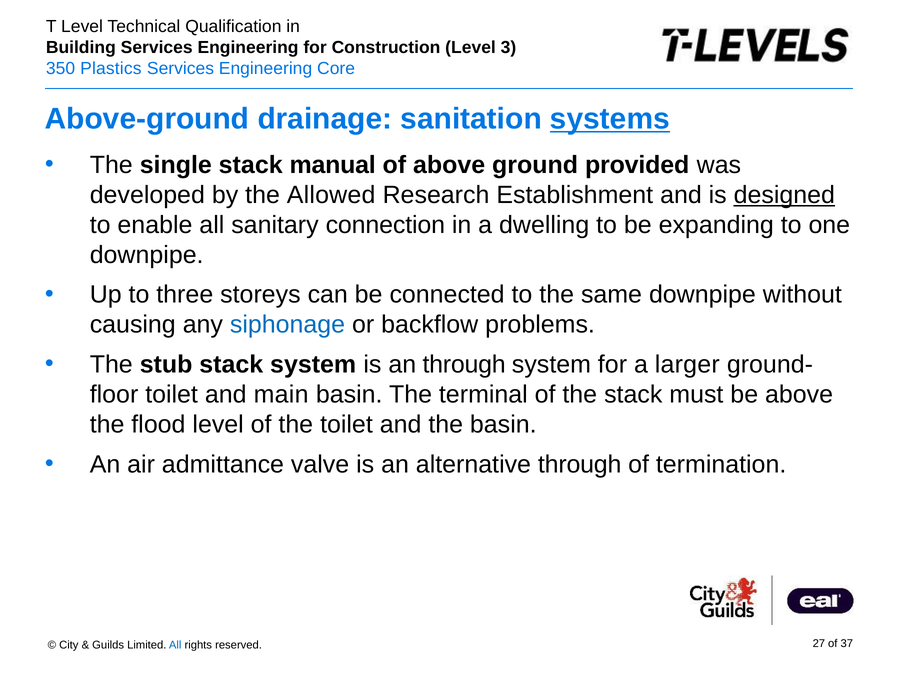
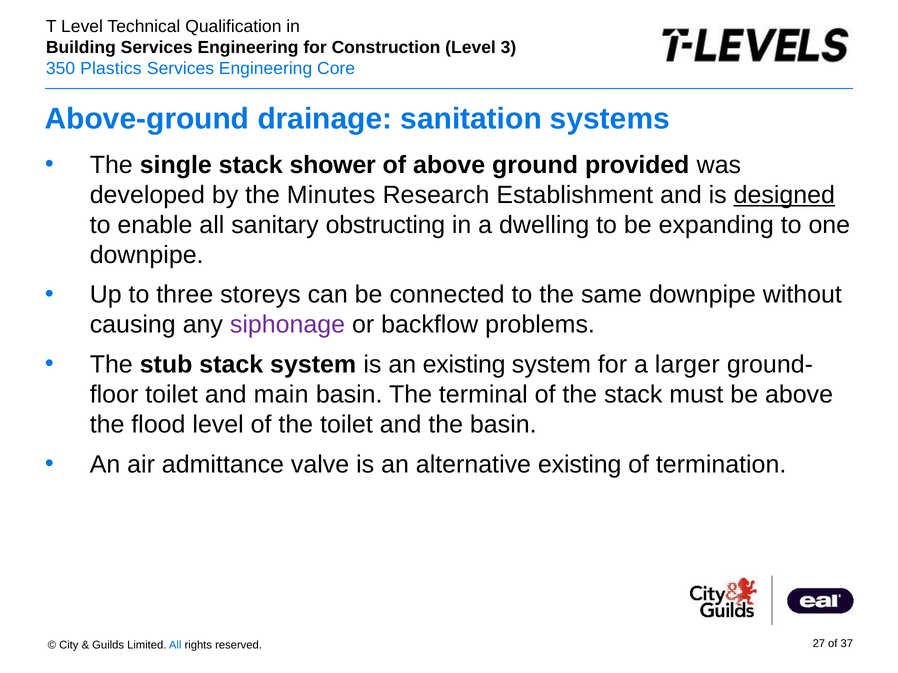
systems underline: present -> none (610, 119)
manual: manual -> shower (333, 165)
Allowed: Allowed -> Minutes (331, 195)
connection: connection -> obstructing (385, 225)
siphonage colour: blue -> purple (288, 325)
an through: through -> existing (464, 365)
alternative through: through -> existing (580, 465)
